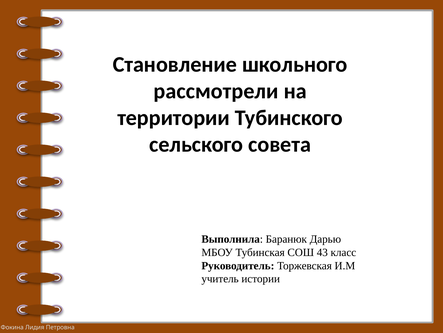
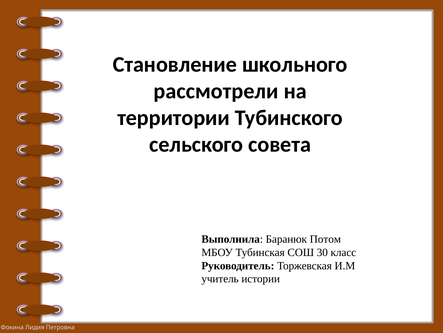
Дарью: Дарью -> Потом (325, 238)
43: 43 -> 30 (322, 252)
